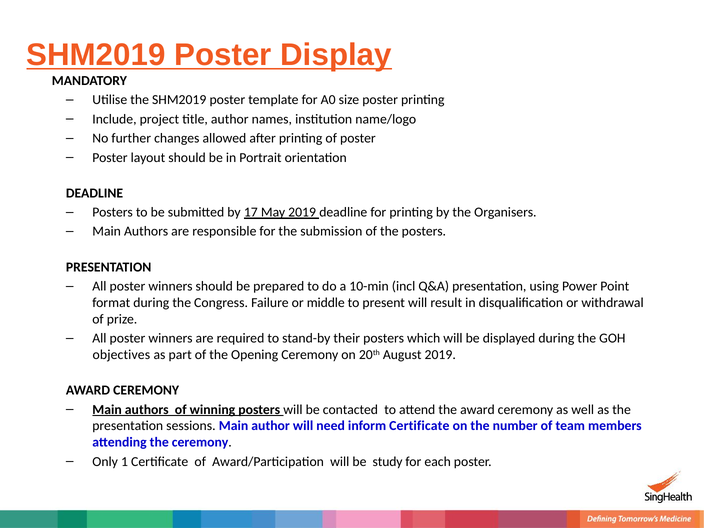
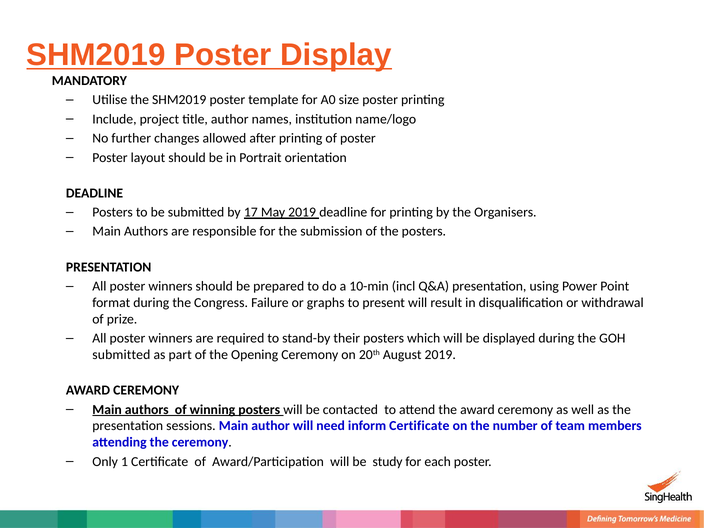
middle: middle -> graphs (326, 303)
objectives: objectives -> submitted (121, 355)
